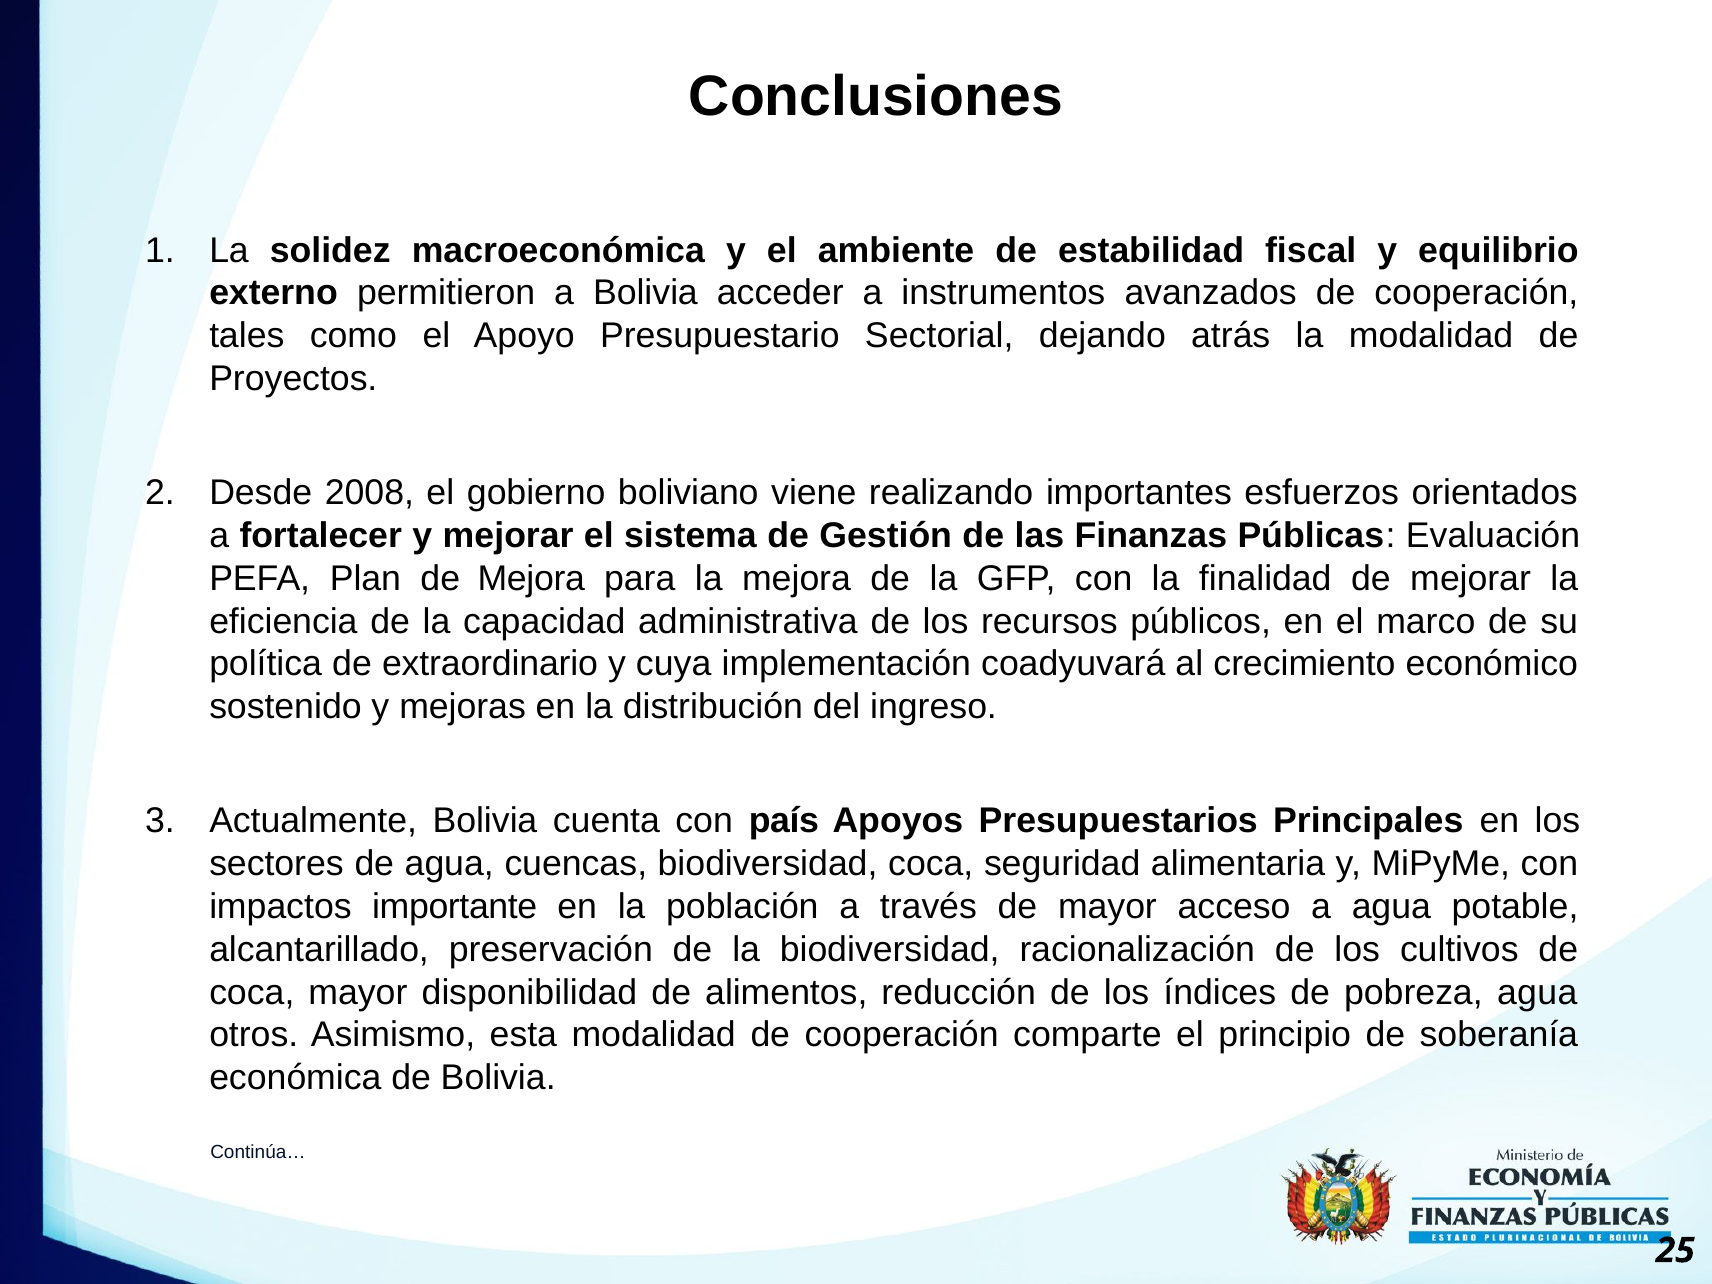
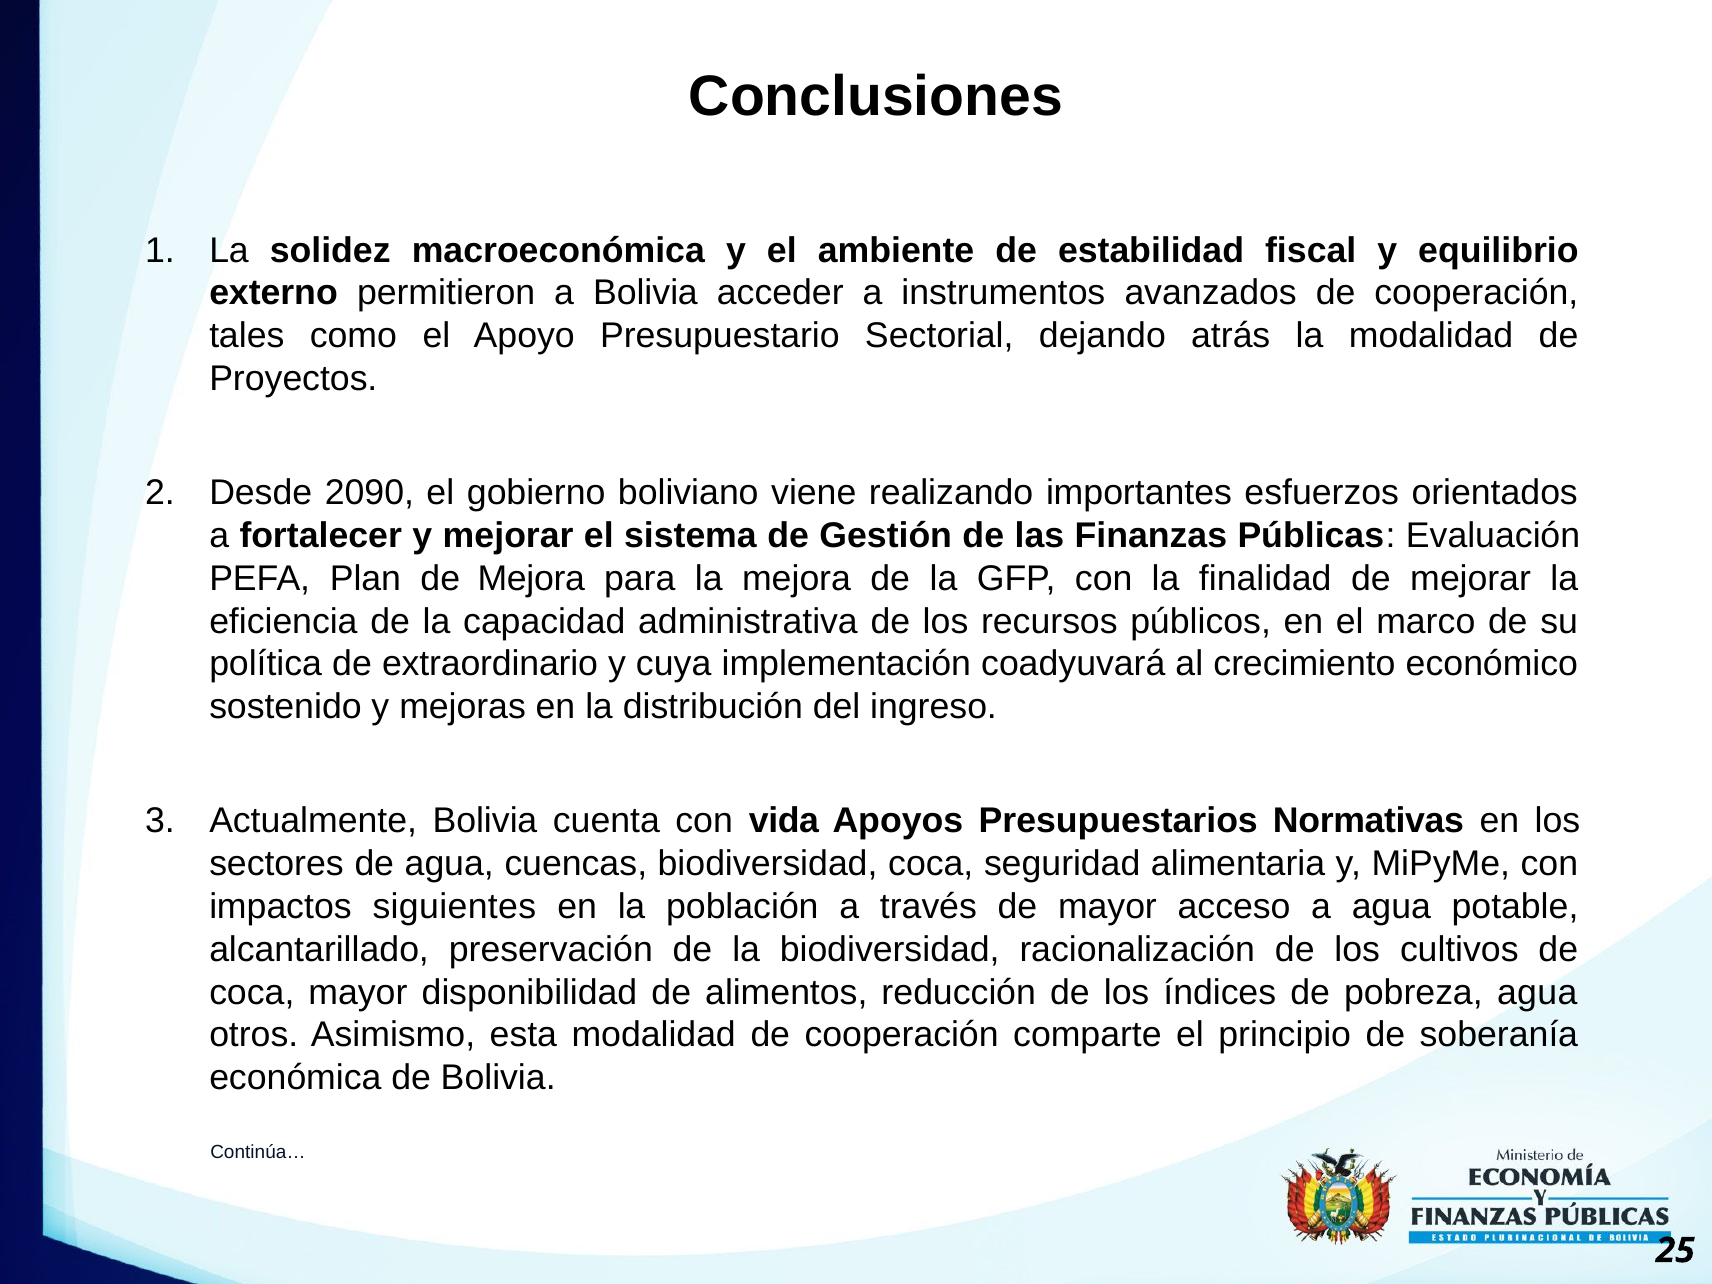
2008: 2008 -> 2090 (369, 493)
país: país -> vida (784, 821)
Principales: Principales -> Normativas (1368, 821)
importante: importante -> siguientes (454, 907)
